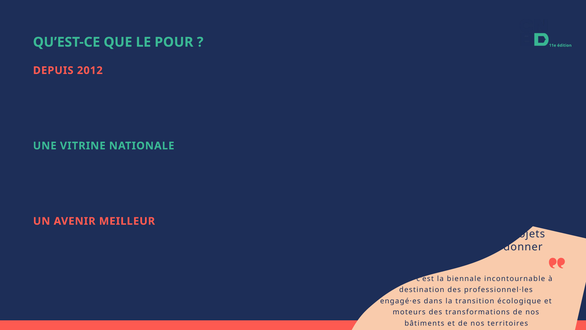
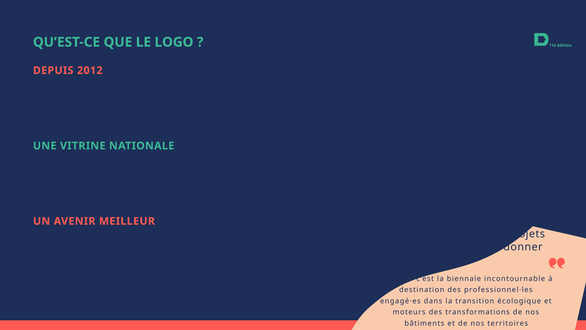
LE POUR: POUR -> LOGO (174, 42)
